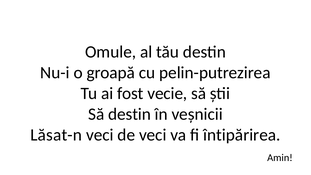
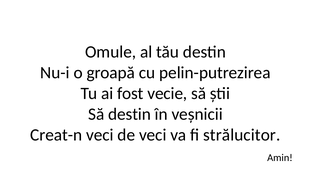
Lăsat-n: Lăsat-n -> Creat-n (56, 135)
întipărirea: întipărirea -> strălucitor (242, 135)
